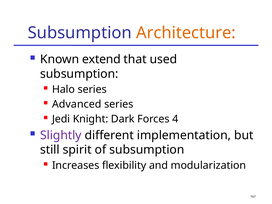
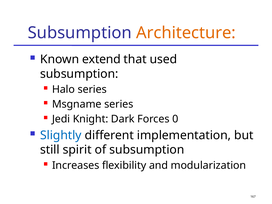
Advanced: Advanced -> Msgname (77, 104)
4: 4 -> 0 (175, 119)
Slightly colour: purple -> blue (61, 135)
